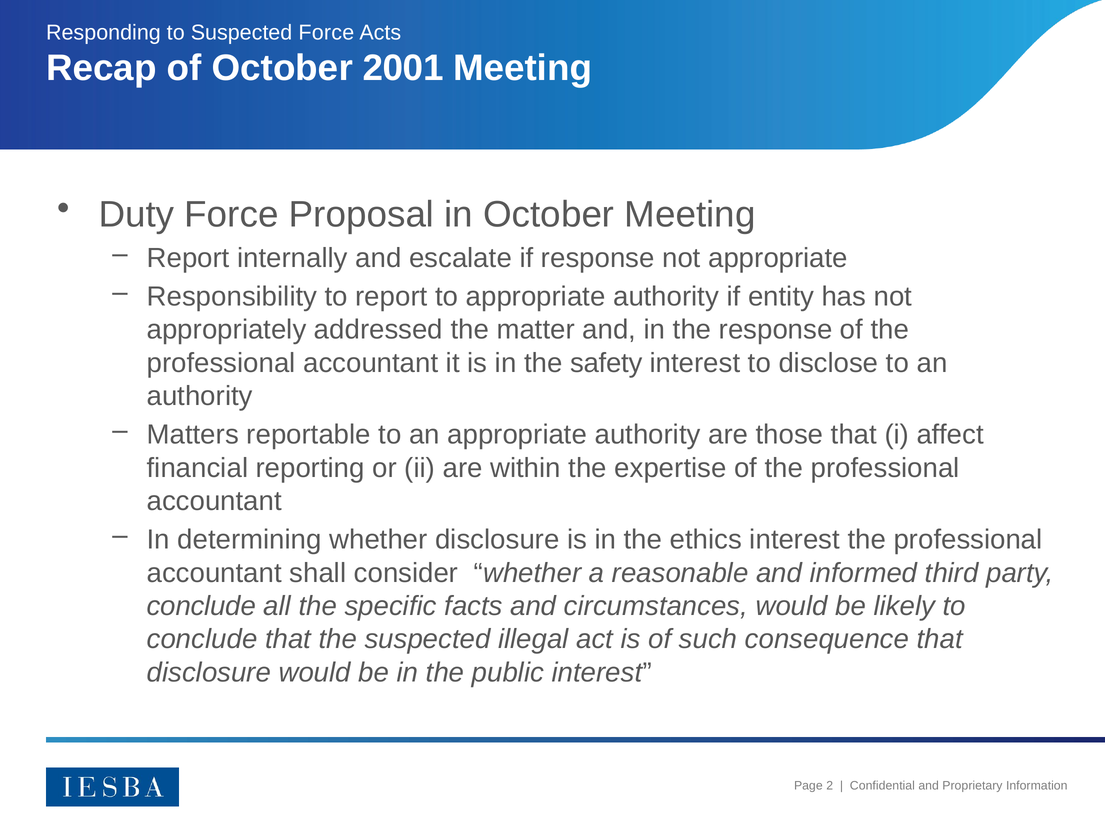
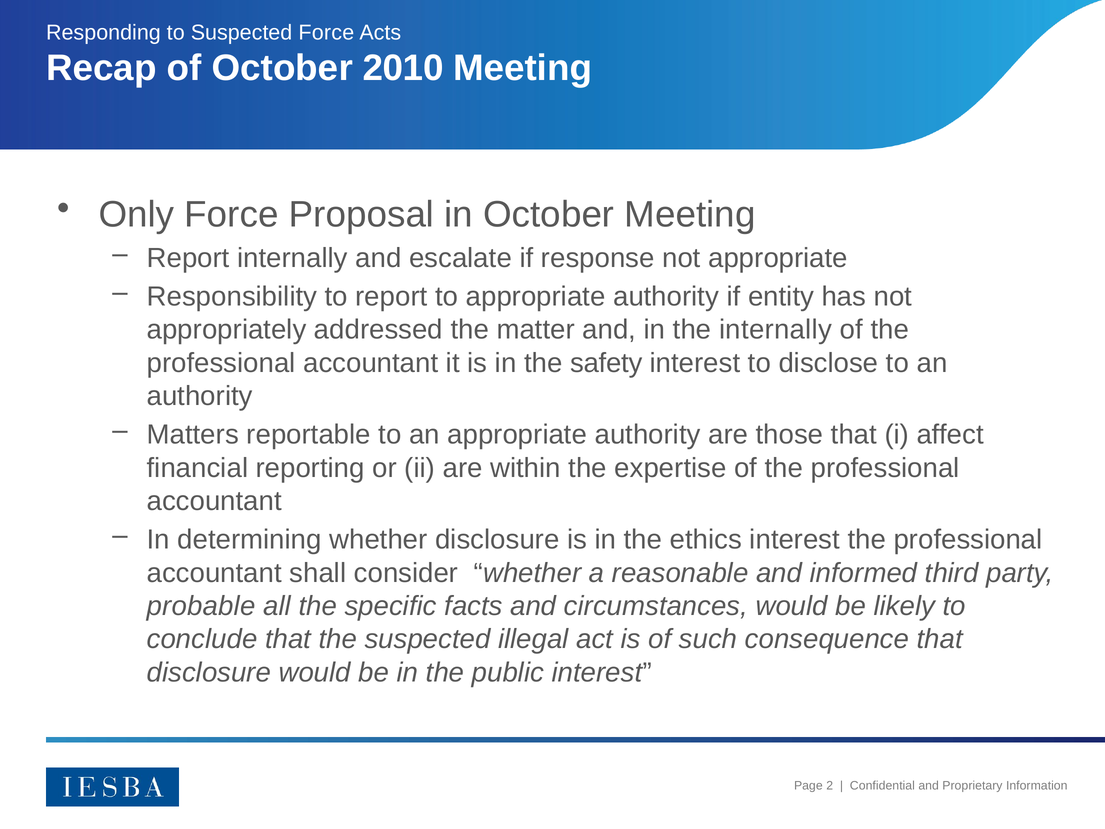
2001: 2001 -> 2010 (403, 68)
Duty: Duty -> Only (136, 214)
the response: response -> internally (776, 330)
conclude: conclude -> probable (201, 606)
